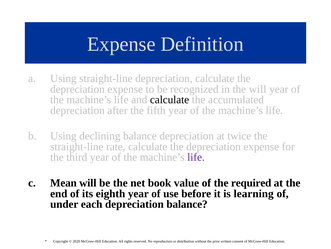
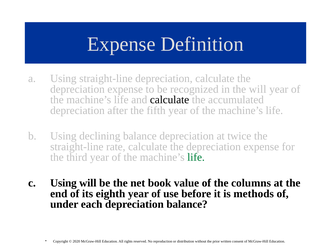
life colour: purple -> green (196, 157)
Mean: Mean -> Using (63, 182)
required: required -> columns (251, 182)
learning: learning -> methods (254, 193)
